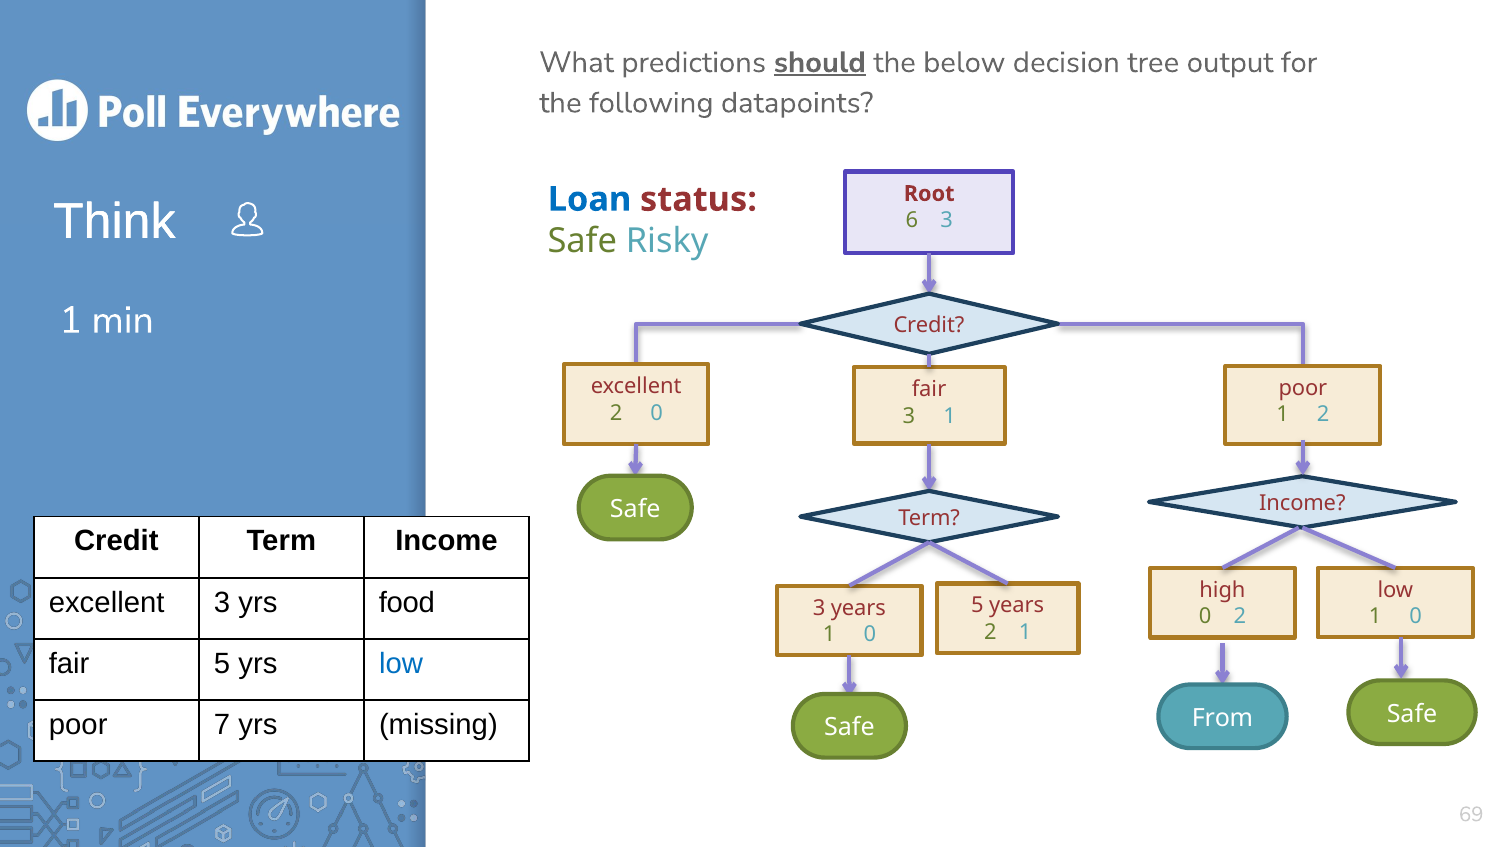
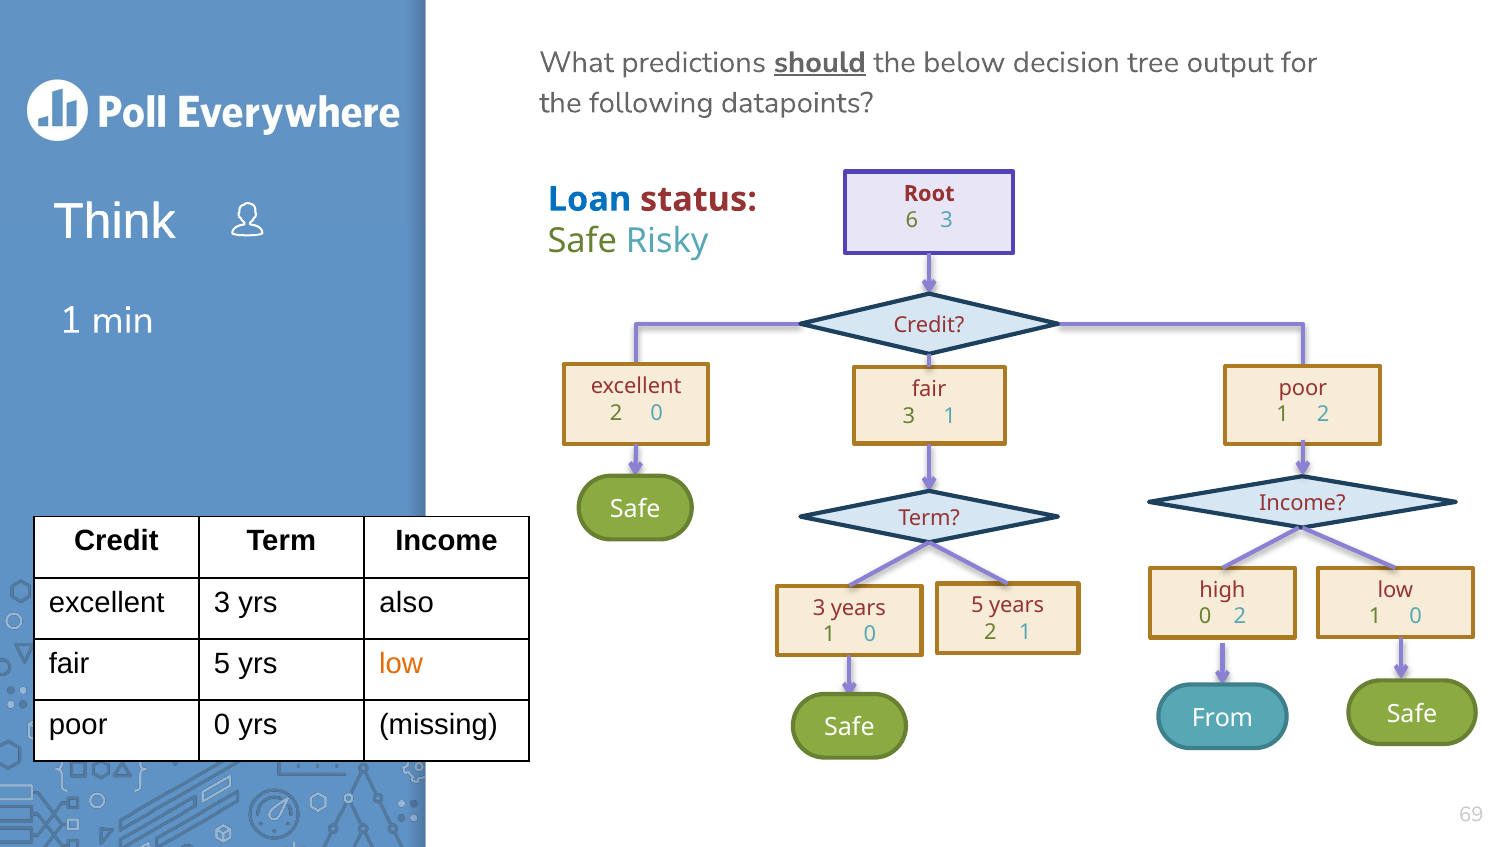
food: food -> also (407, 602)
low colour: blue -> orange (401, 663)
poor 7: 7 -> 0 (222, 724)
